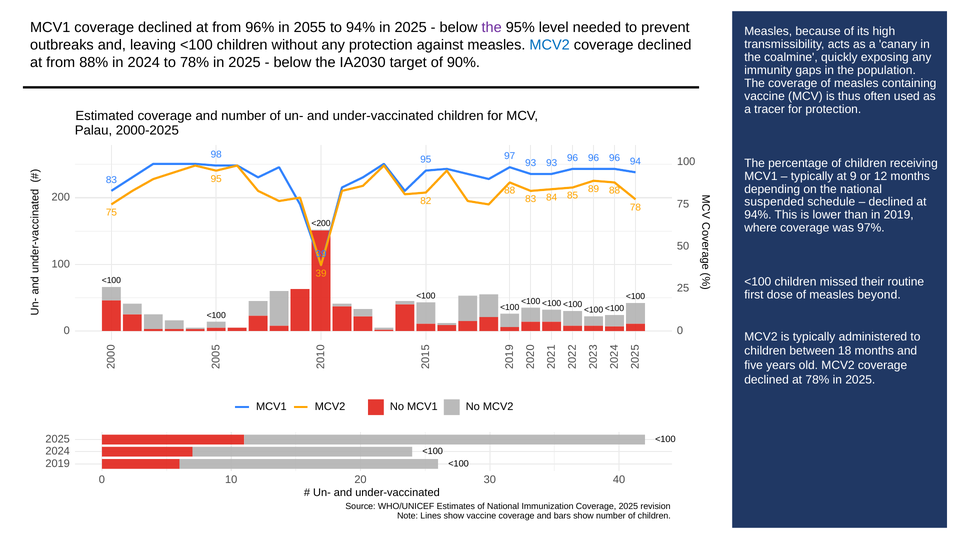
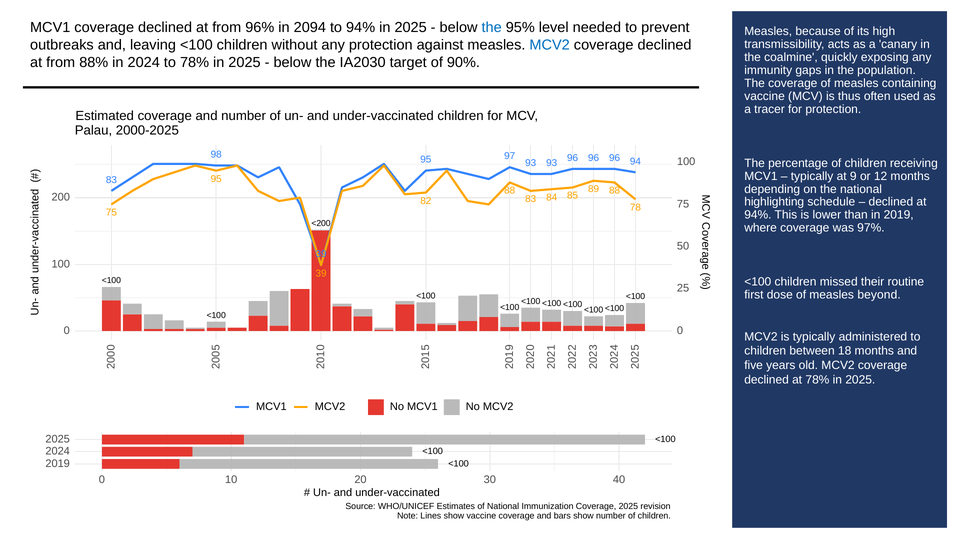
2055: 2055 -> 2094 (310, 28)
the colour: purple -> blue (492, 28)
suspended: suspended -> highlighting (774, 202)
